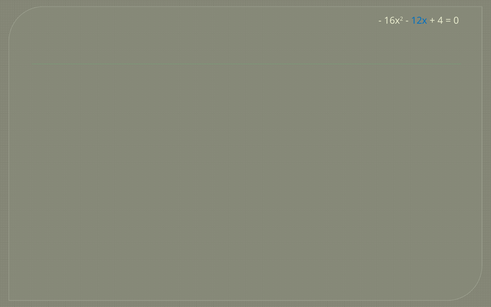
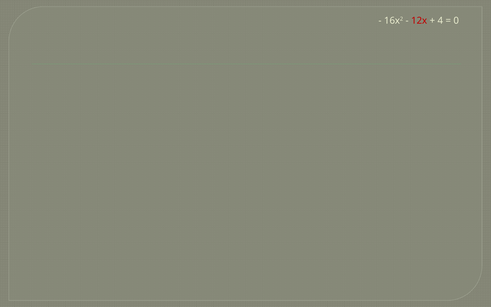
12x colour: blue -> red (419, 21)
